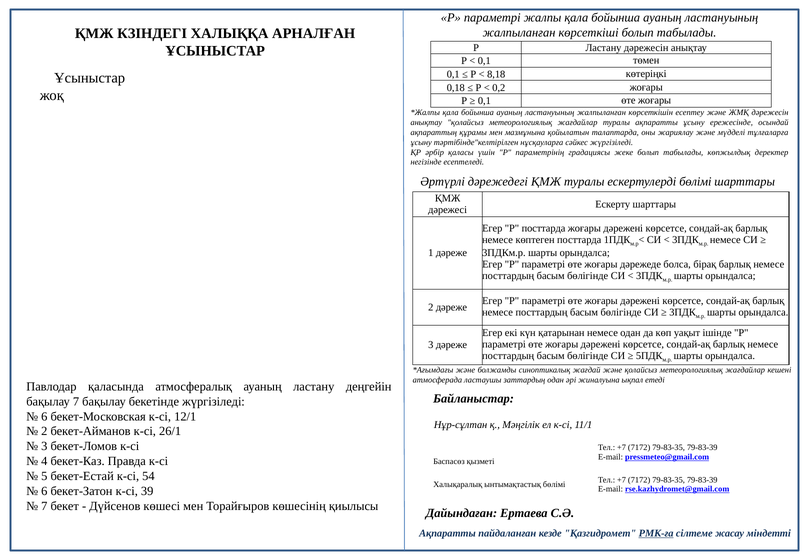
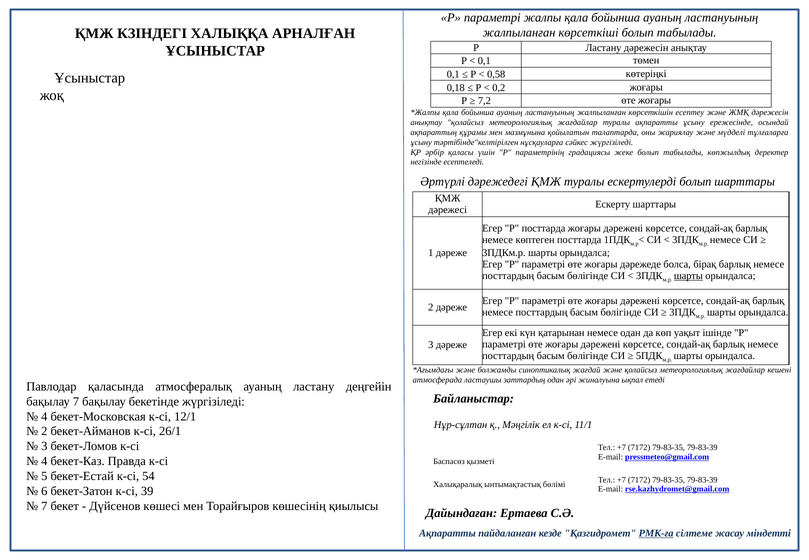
8,18: 8,18 -> 0,58 (496, 74)
0,1: 0,1 -> 7,2 (484, 101)
ескертулерді бөлімі: бөлімі -> болып (695, 182)
шарты underline: none -> present (688, 276)
6: 6 -> 4 (44, 416)
